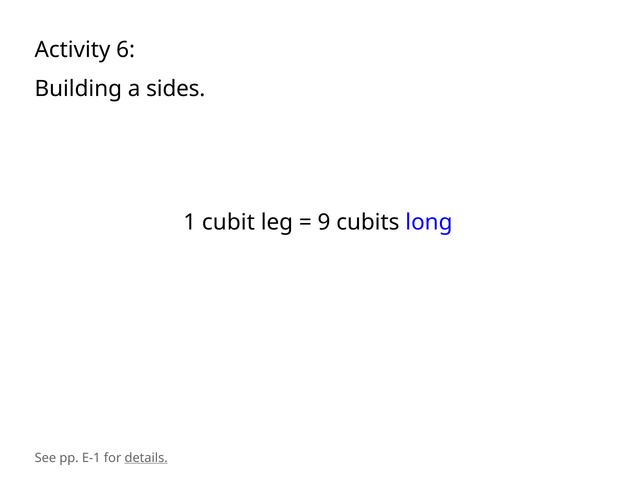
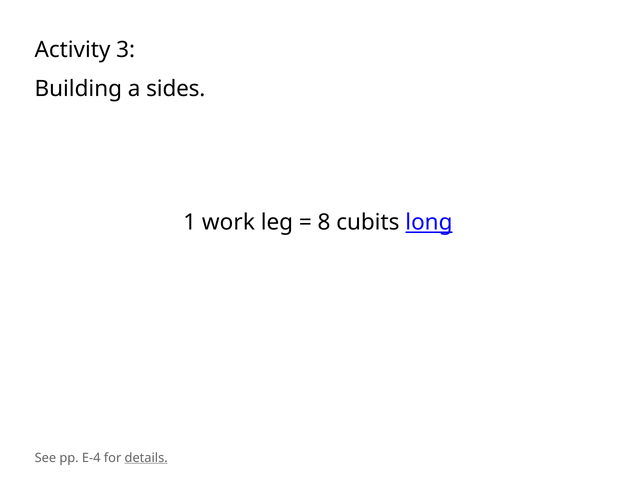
6: 6 -> 3 (126, 50)
cubit: cubit -> work (228, 223)
9: 9 -> 8 (324, 223)
long underline: none -> present (429, 223)
E-1: E-1 -> E-4 (91, 458)
